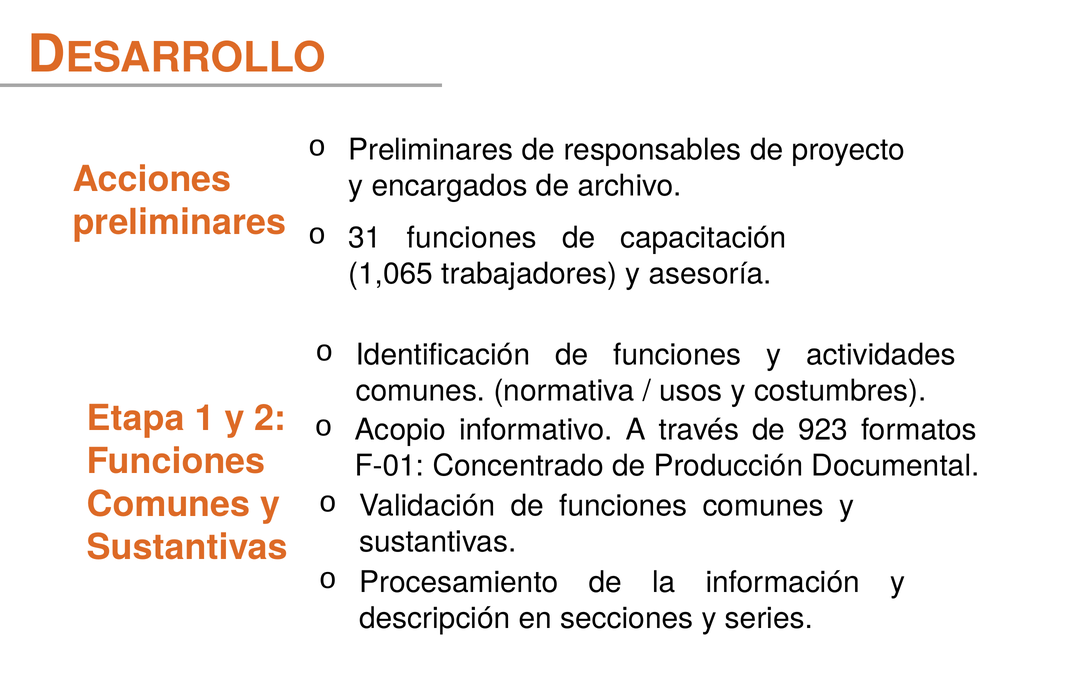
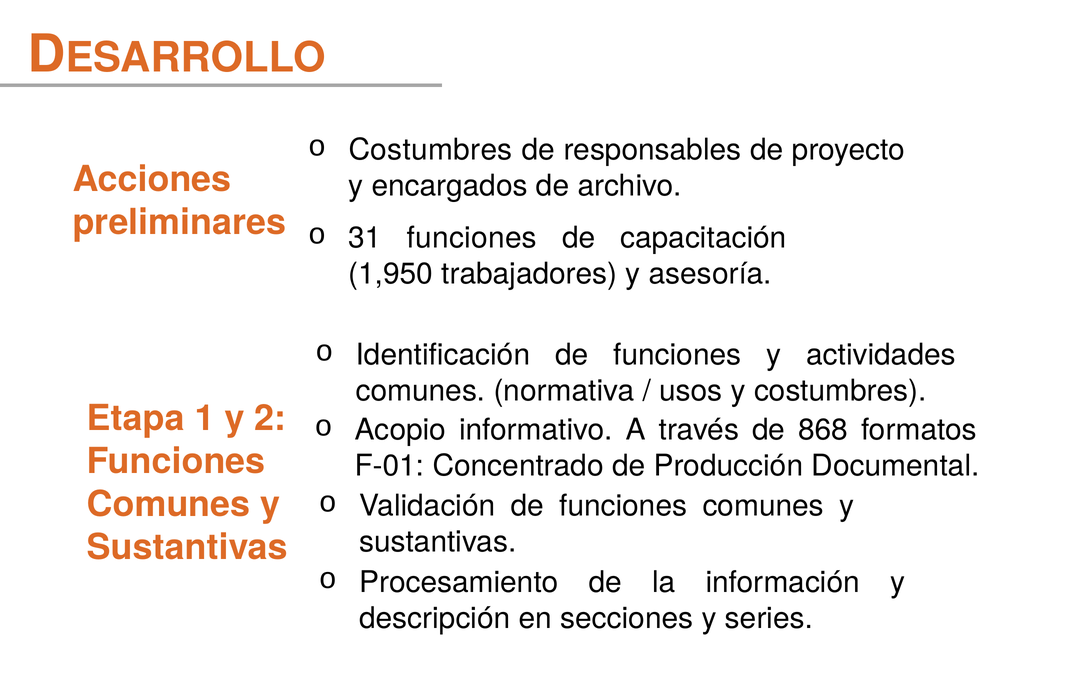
Preliminares: Preliminares -> Costumbres (430, 150)
1,065: 1,065 -> 1,950 (391, 274)
923: 923 -> 868 (823, 429)
